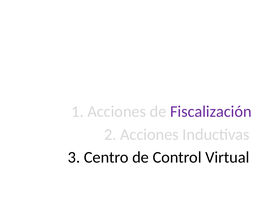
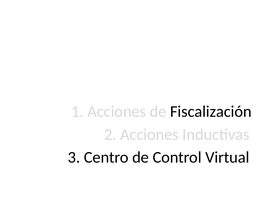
Fiscalización colour: purple -> black (211, 112)
